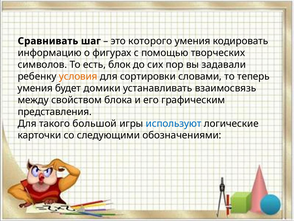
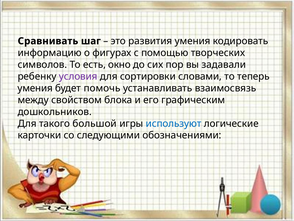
которого: которого -> развития (150, 41)
блок: блок -> окно (119, 64)
условия colour: orange -> purple (78, 76)
домики: домики -> помочь (102, 88)
представления: представления -> дошкольников (55, 112)
